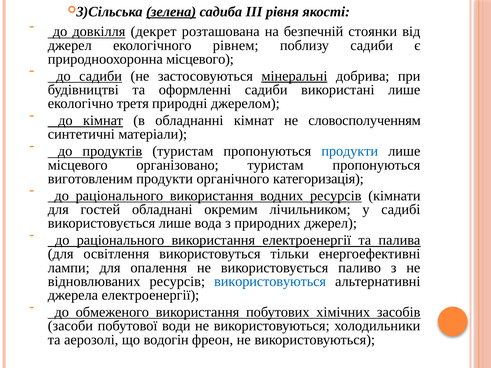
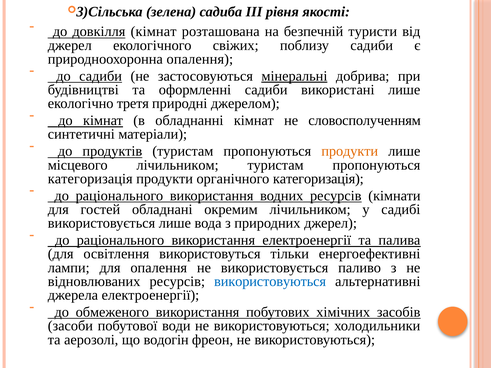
зелена underline: present -> none (171, 12)
довкілля декрет: декрет -> кімнат (154, 32)
стоянки: стоянки -> туристи (373, 32)
рівнем: рівнем -> свіжих (236, 45)
природноохоронна місцевого: місцевого -> опалення (200, 59)
продукти colour: blue -> orange (350, 151)
місцевого організовано: організовано -> лічильником (178, 165)
виготовленим: виготовленим -> категоризація (90, 179)
